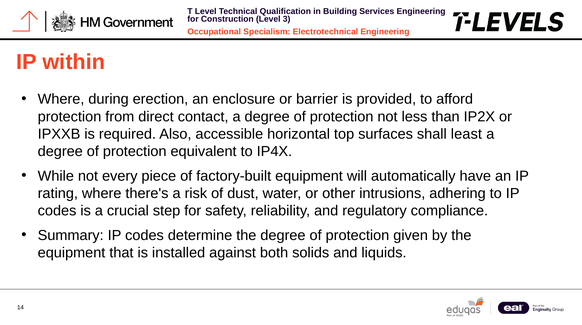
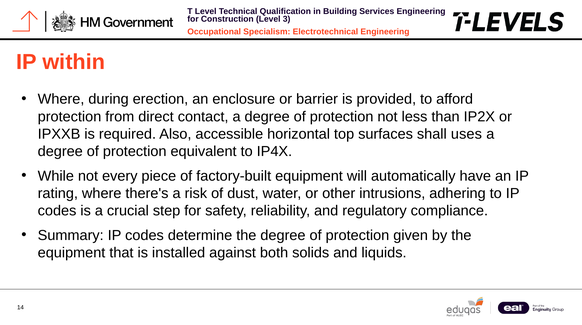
least: least -> uses (466, 134)
